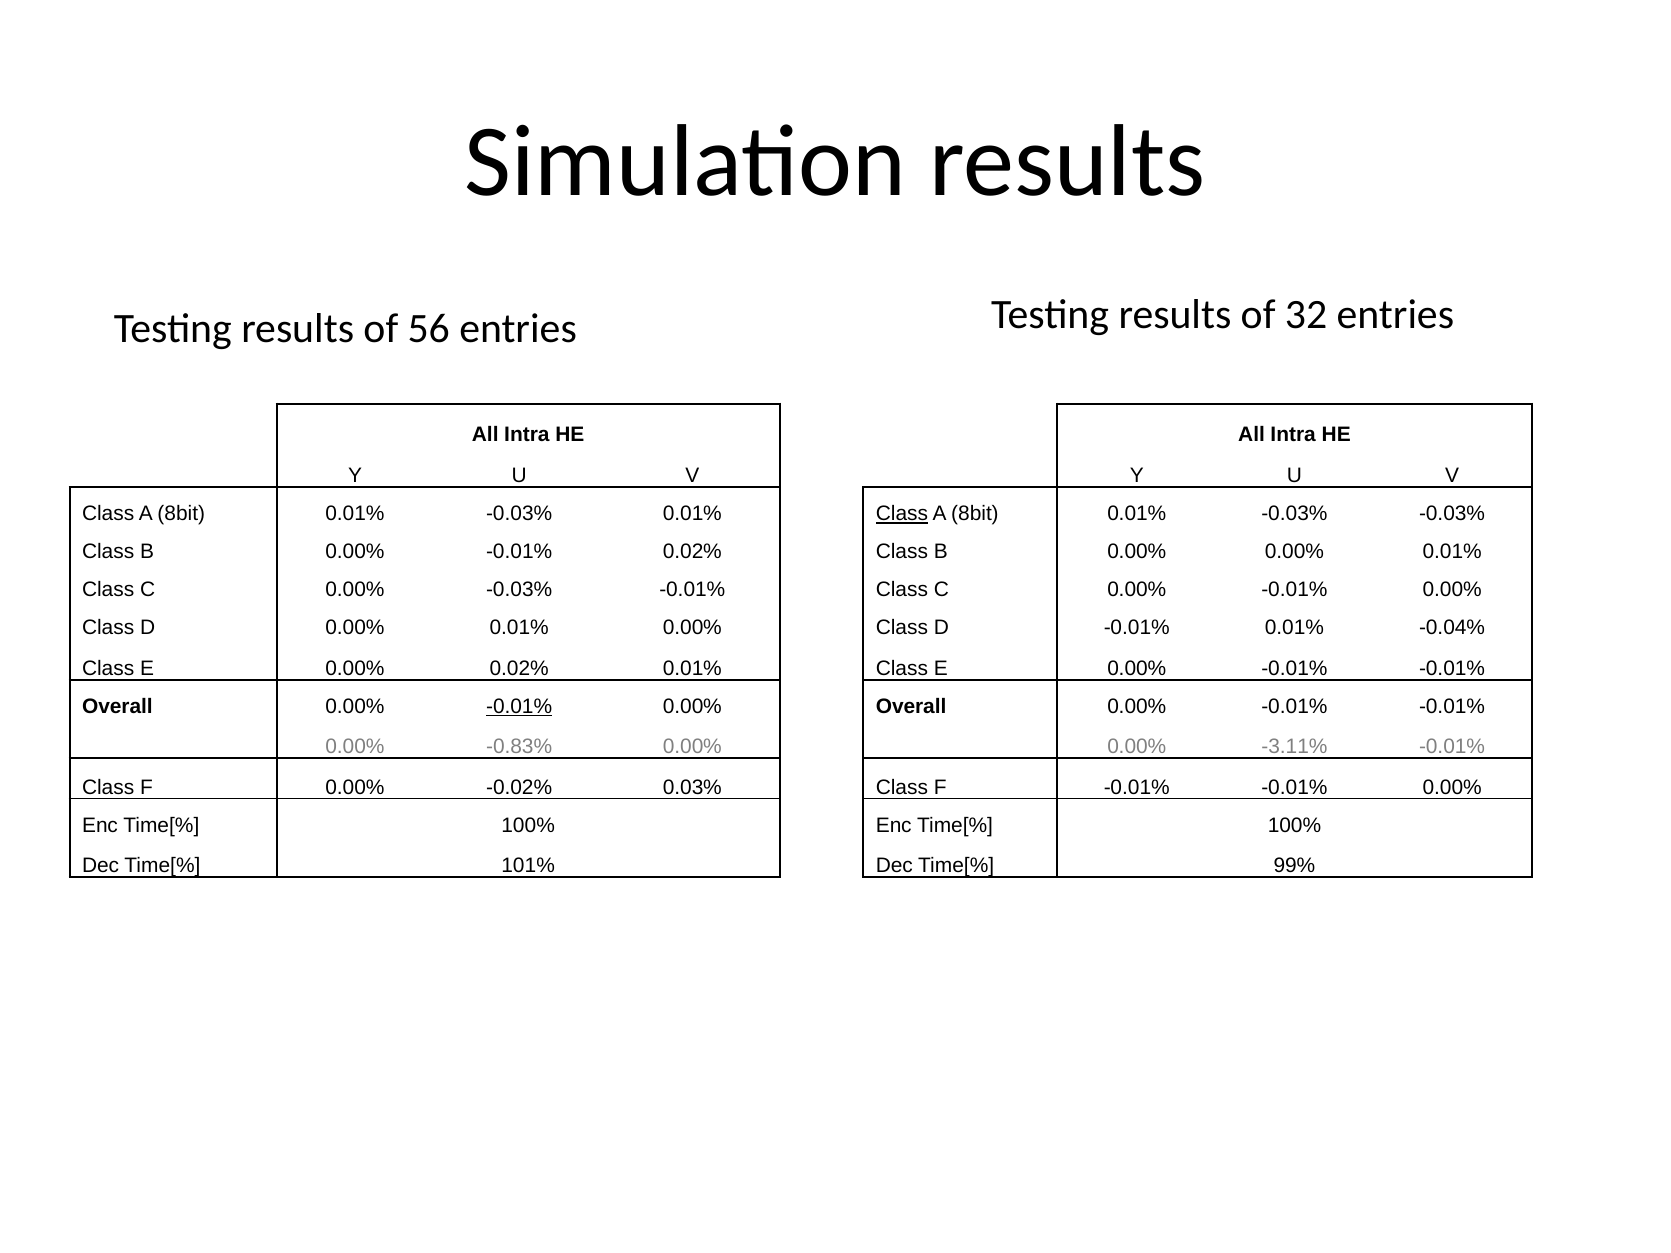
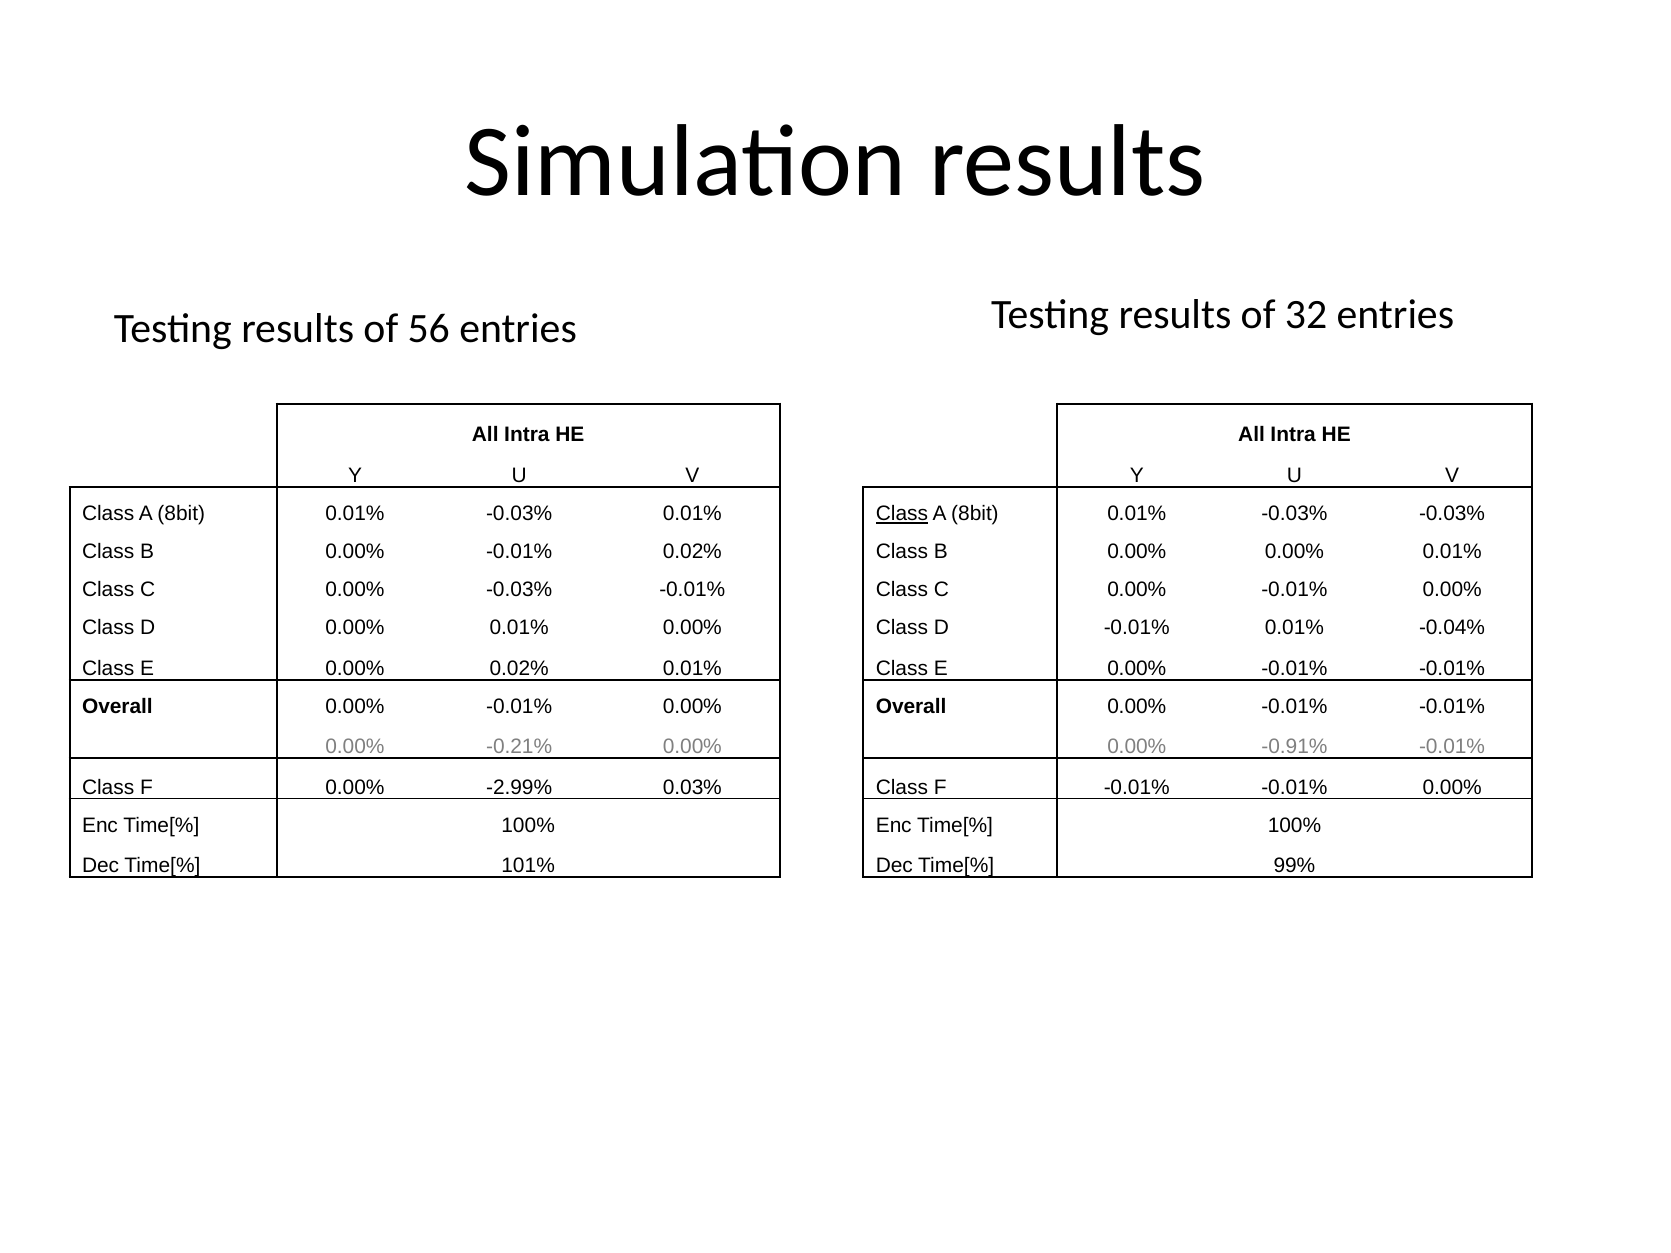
-0.01% underline: present -> none (519, 706)
-0.83%: -0.83% -> -0.21% (519, 747)
-3.11%: -3.11% -> -0.91% (1294, 747)
-0.02%: -0.02% -> -2.99% (519, 787)
